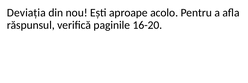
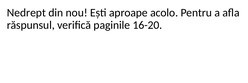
Deviația: Deviația -> Nedrept (26, 13)
